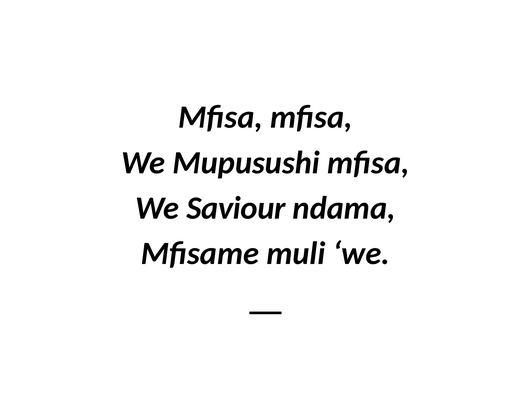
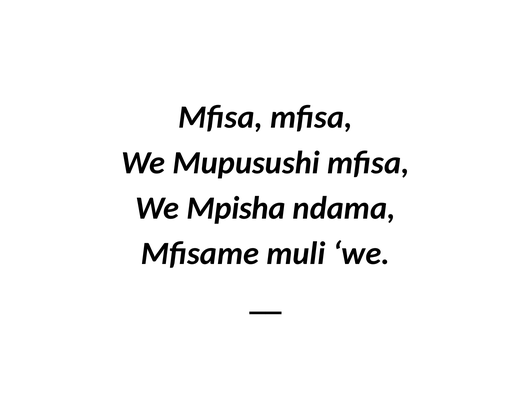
Saviour: Saviour -> Mpisha (236, 208)
